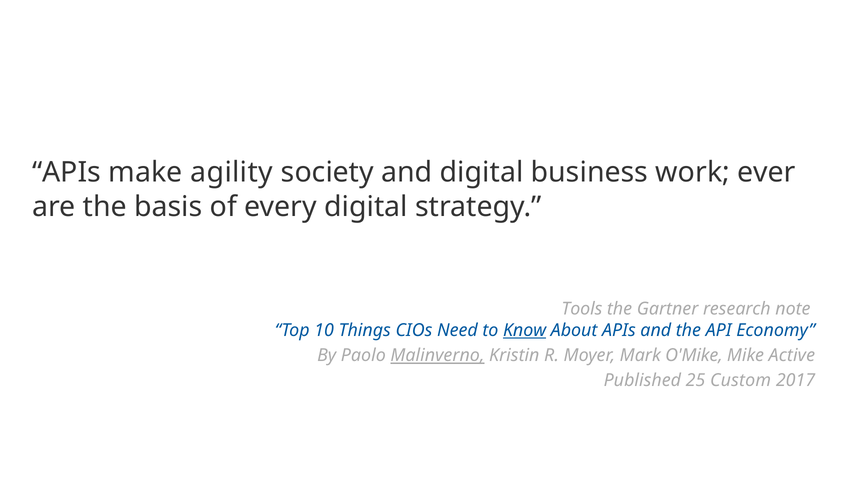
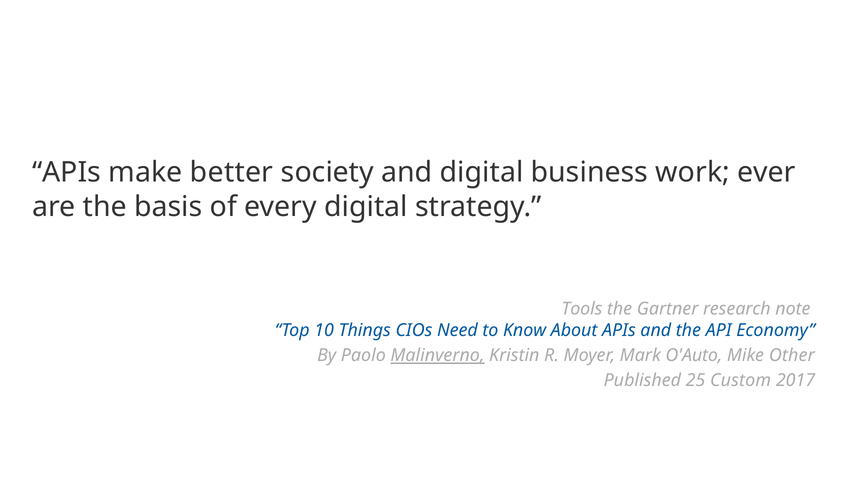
agility: agility -> better (232, 173)
Know underline: present -> none (525, 331)
O'Mike: O'Mike -> O'Auto (694, 356)
Active: Active -> Other (792, 356)
